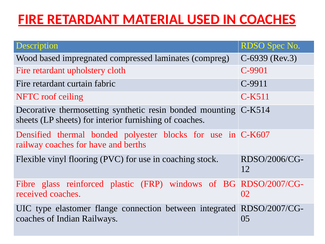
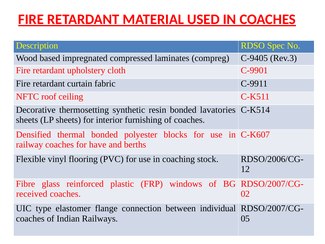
C-6939: C-6939 -> C-9405 (254, 58)
mounting: mounting -> lavatories (218, 110)
integrated: integrated -> individual (218, 208)
